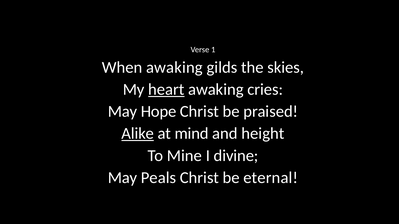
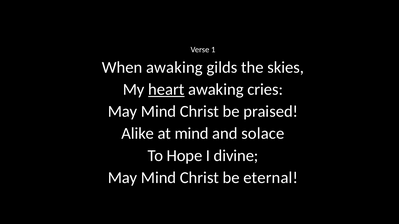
Hope: Hope -> Mind (159, 112)
Alike underline: present -> none (138, 134)
height: height -> solace (263, 134)
Mine: Mine -> Hope (185, 156)
Peals: Peals -> Mind (159, 178)
